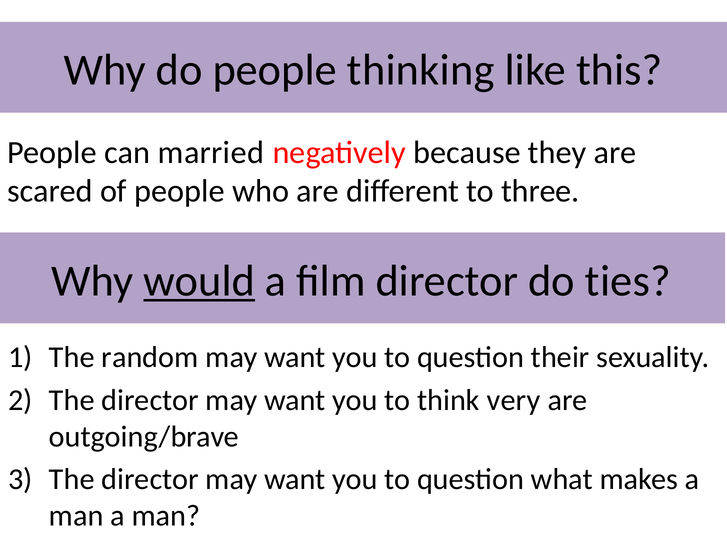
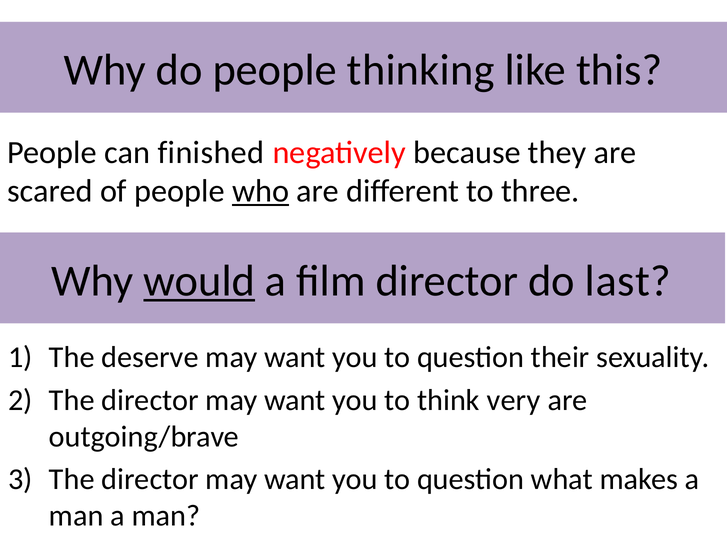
married: married -> finished (211, 153)
who underline: none -> present (261, 191)
ties: ties -> last (628, 281)
random: random -> deserve (150, 358)
